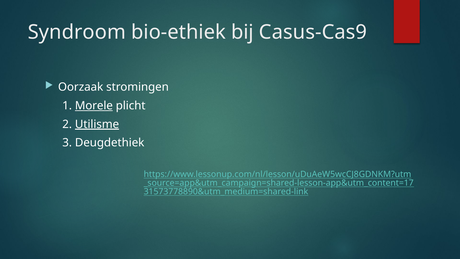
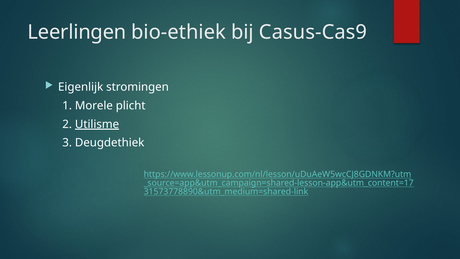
Syndroom: Syndroom -> Leerlingen (77, 32)
Oorzaak: Oorzaak -> Eigenlijk (81, 87)
Morele underline: present -> none (94, 105)
